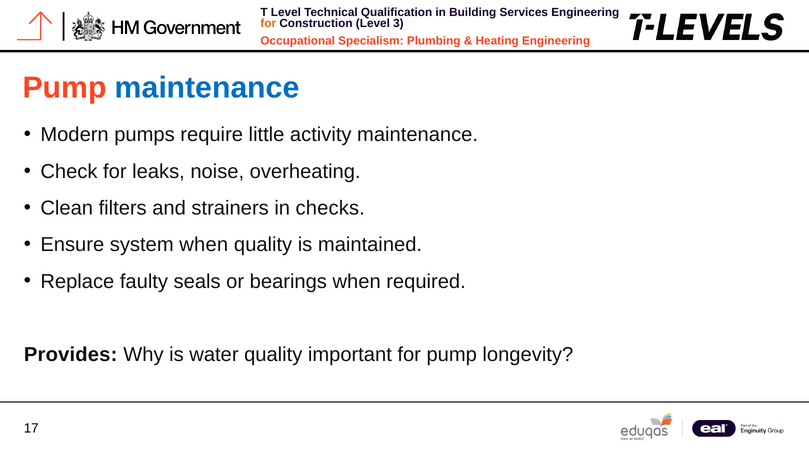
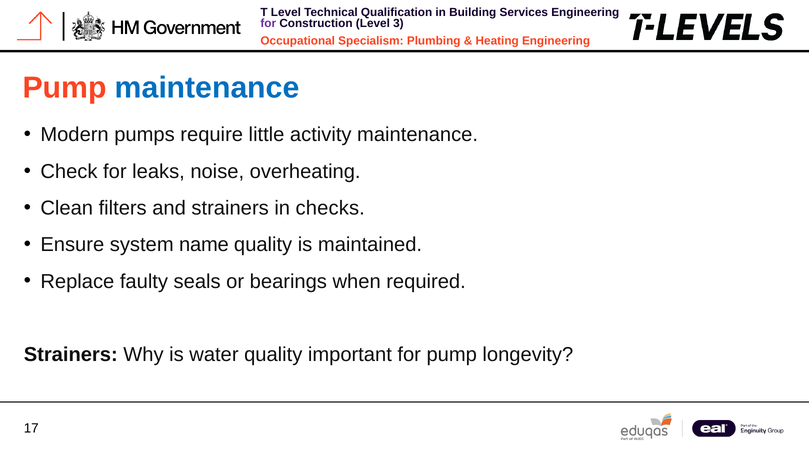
for colour: orange -> purple (268, 23)
system when: when -> name (204, 245)
Provides: Provides -> Strainers (71, 355)
